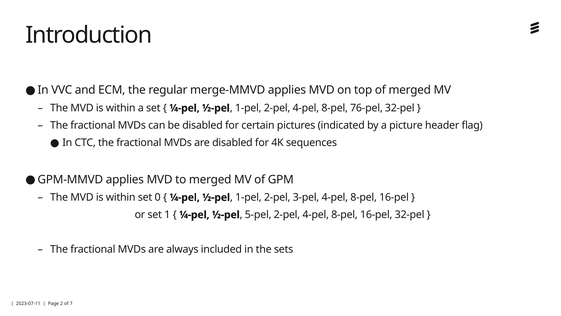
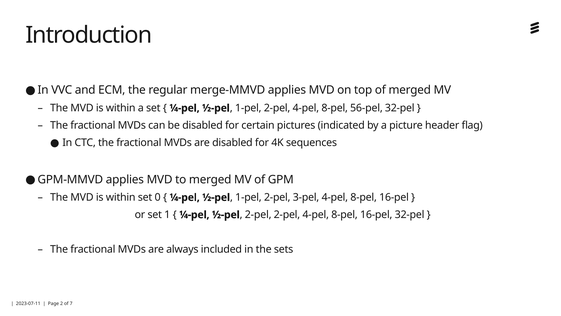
76-pel: 76-pel -> 56-pel (366, 108)
5-pel: 5-pel -> 2-pel (258, 214)
